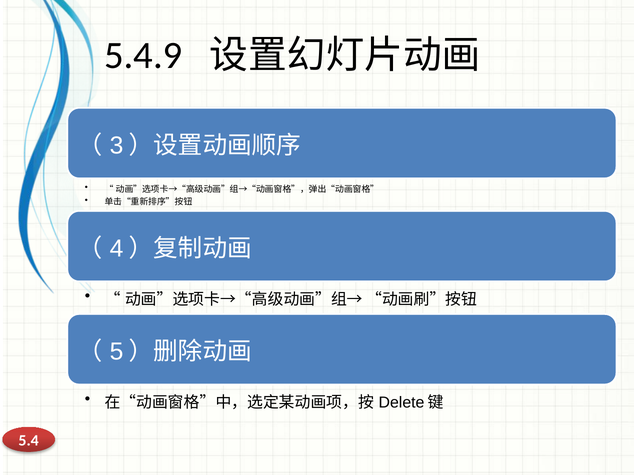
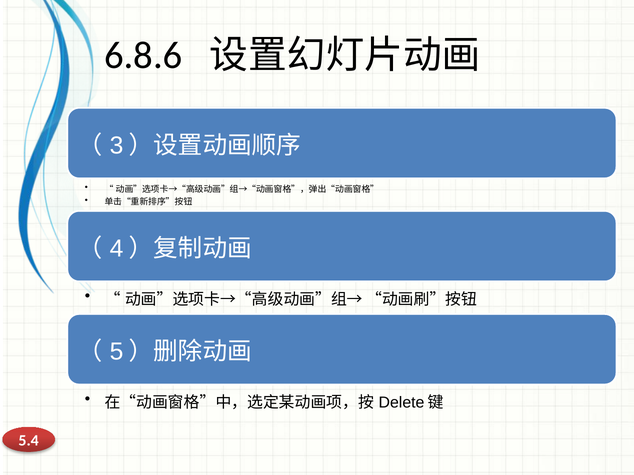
5.4.9: 5.4.9 -> 6.8.6 (143, 55)
